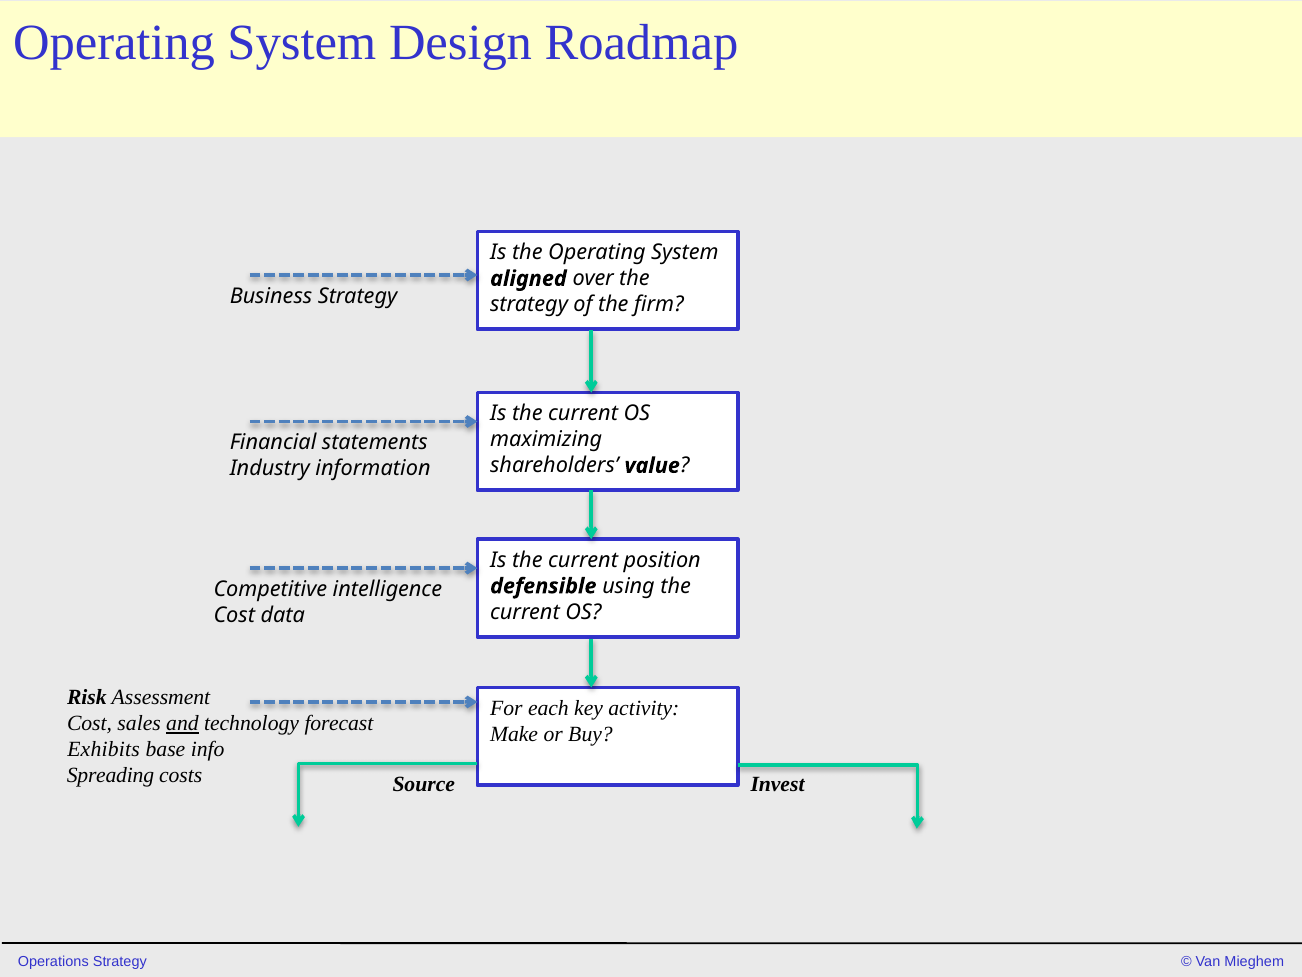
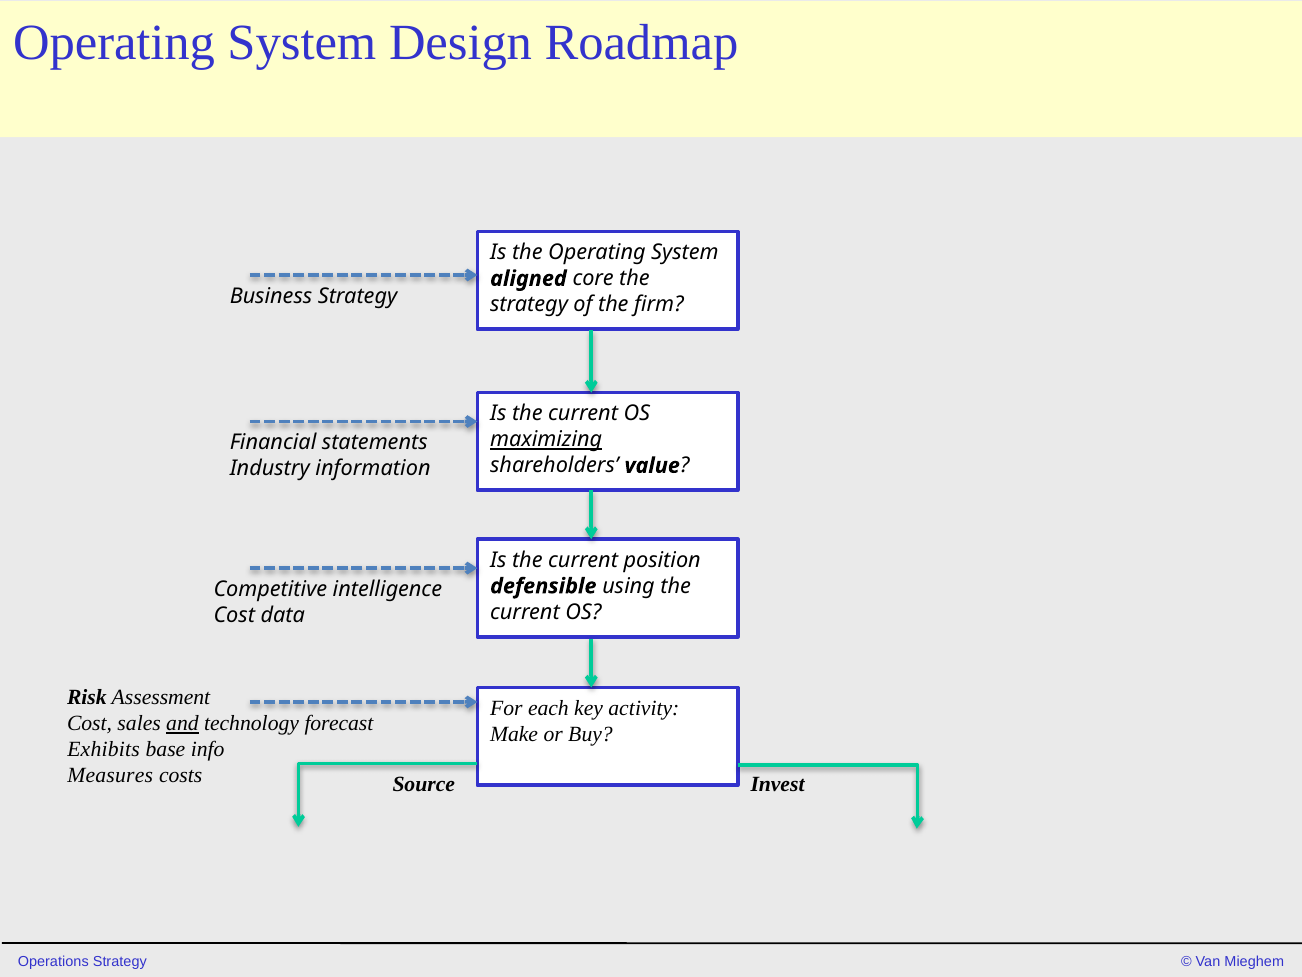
over: over -> core (593, 278)
maximizing underline: none -> present (546, 439)
Spreading: Spreading -> Measures (110, 775)
